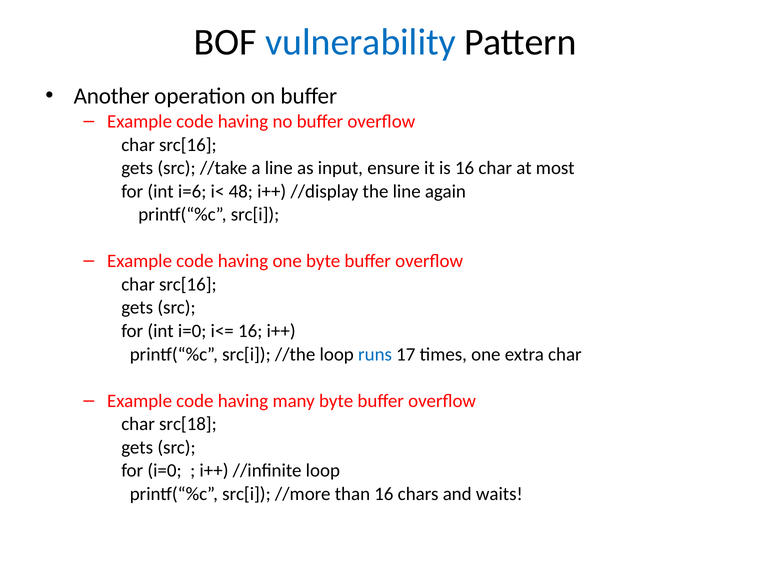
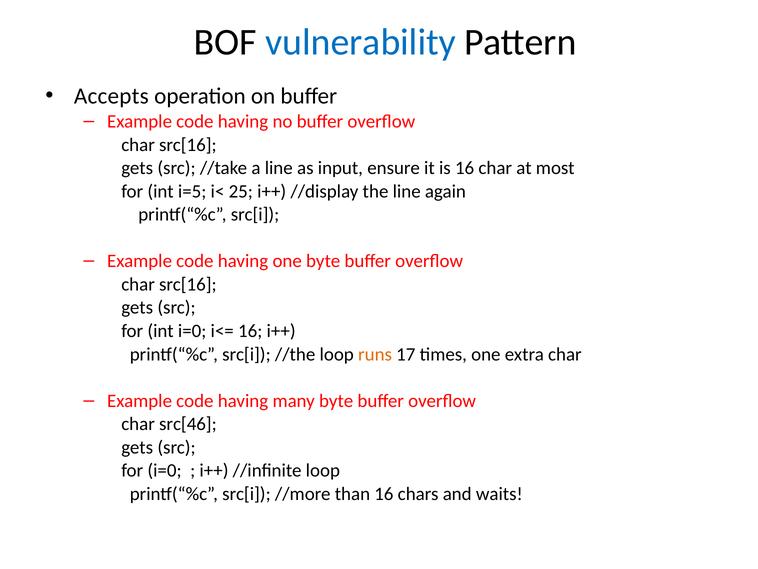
Another: Another -> Accepts (111, 96)
i=6: i=6 -> i=5 (192, 191)
48: 48 -> 25 (241, 191)
runs colour: blue -> orange (375, 354)
src[18: src[18 -> src[46 (188, 424)
